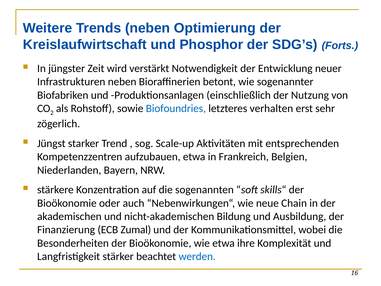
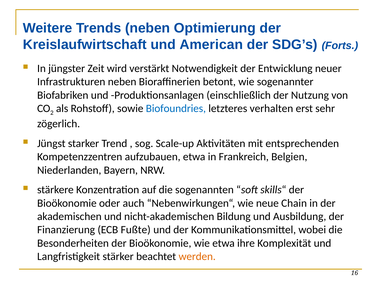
Phosphor: Phosphor -> American (211, 45)
Zumal: Zumal -> Fußte (136, 230)
werden colour: blue -> orange (197, 256)
